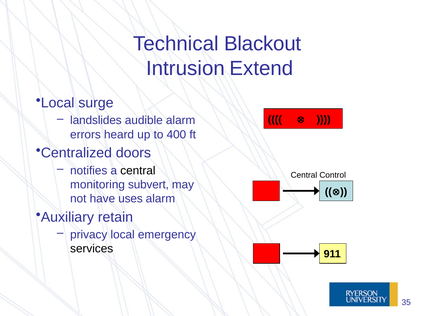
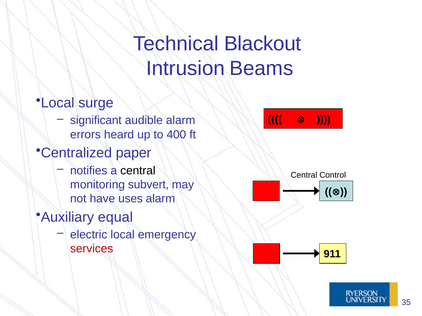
Extend: Extend -> Beams (261, 69)
landslides: landslides -> significant (96, 121)
doors: doors -> paper (134, 153)
retain: retain -> equal (115, 217)
privacy: privacy -> electric (89, 235)
services colour: black -> red (92, 249)
